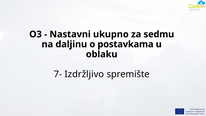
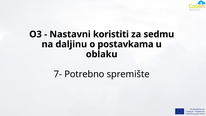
ukupno: ukupno -> koristiti (111, 34)
Izdržljivo: Izdržljivo -> Potrebno (84, 74)
